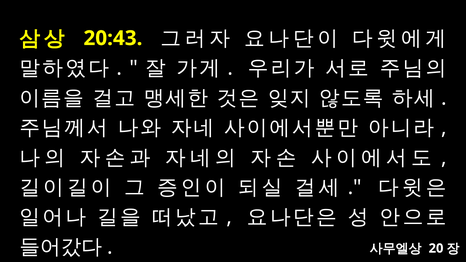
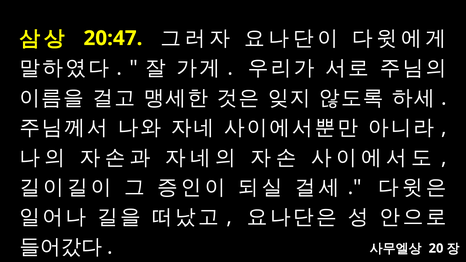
20:43: 20:43 -> 20:47 (113, 38)
